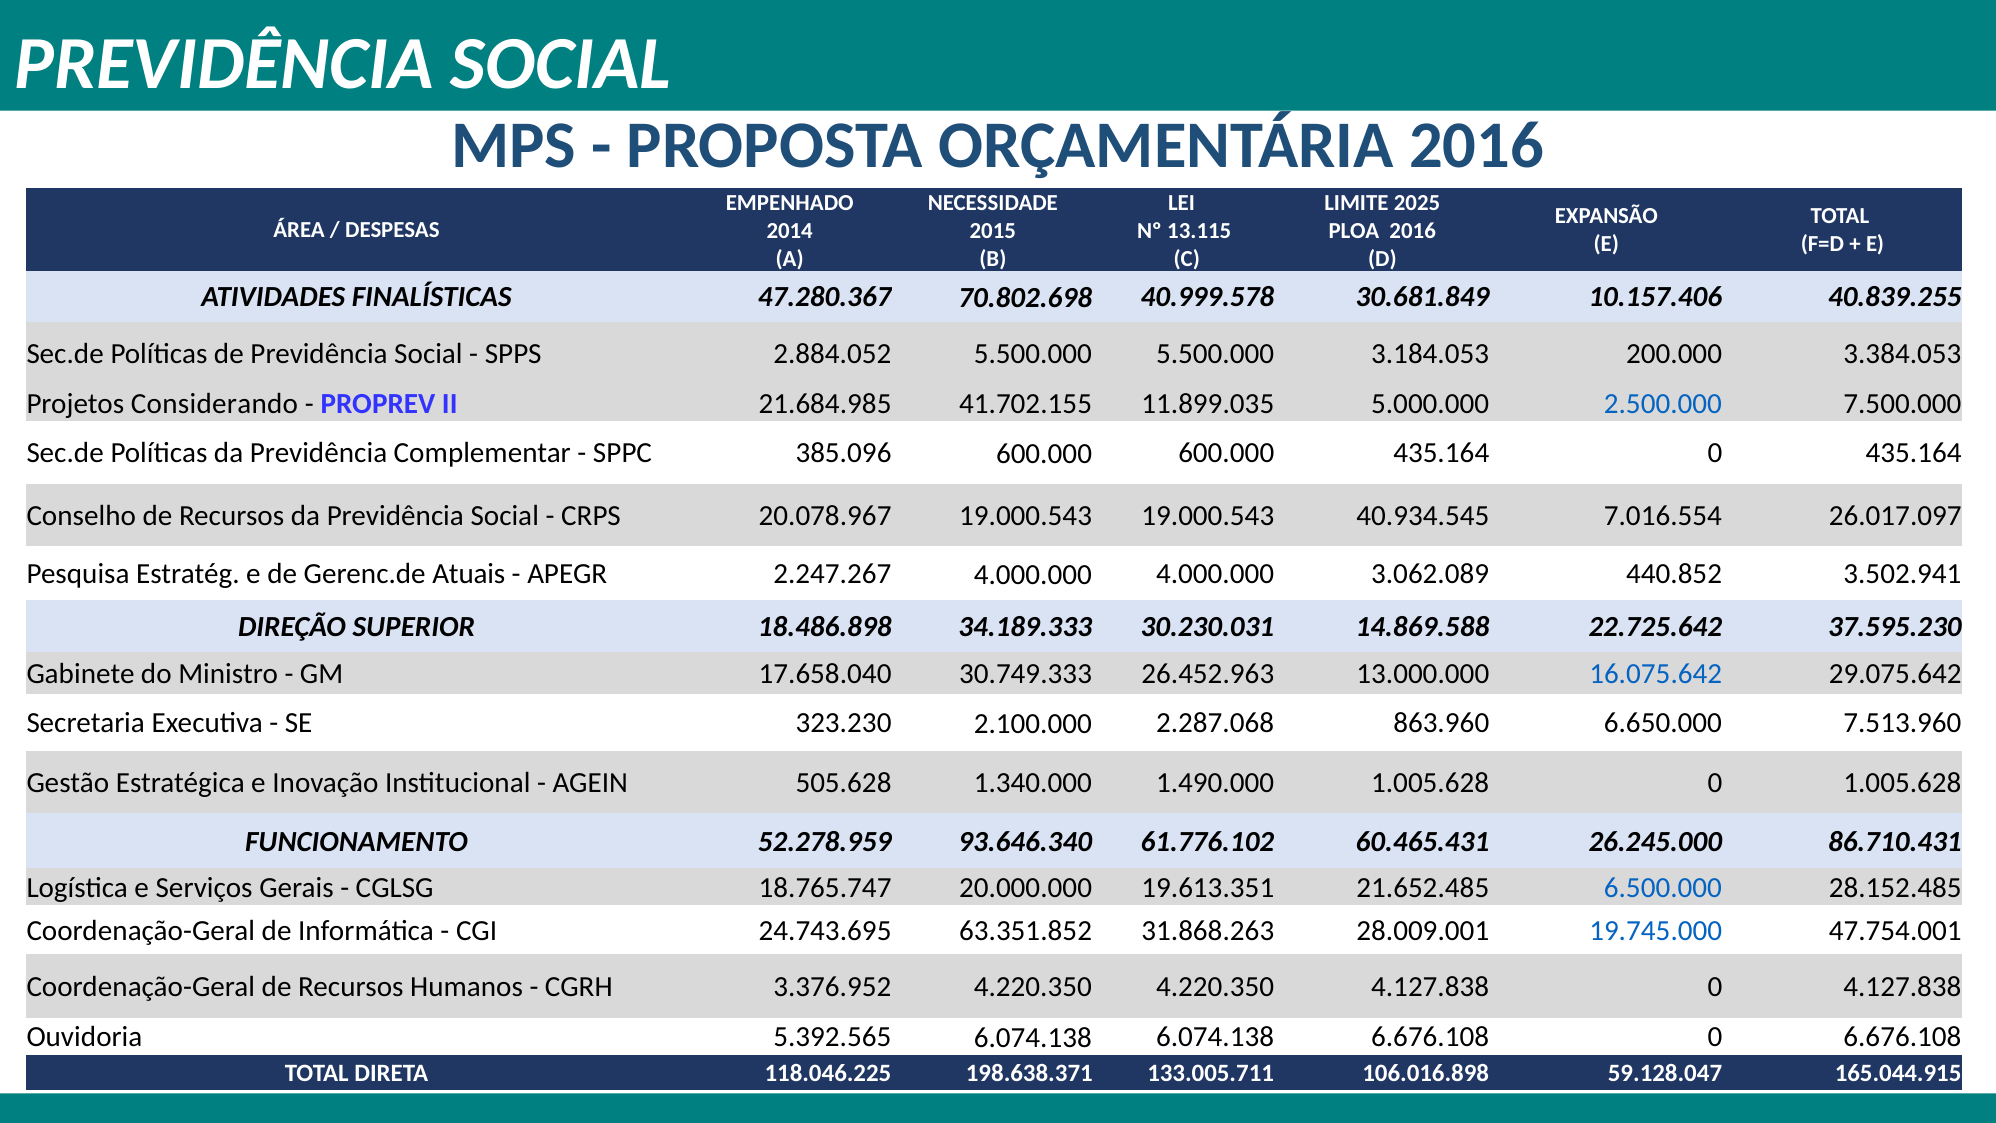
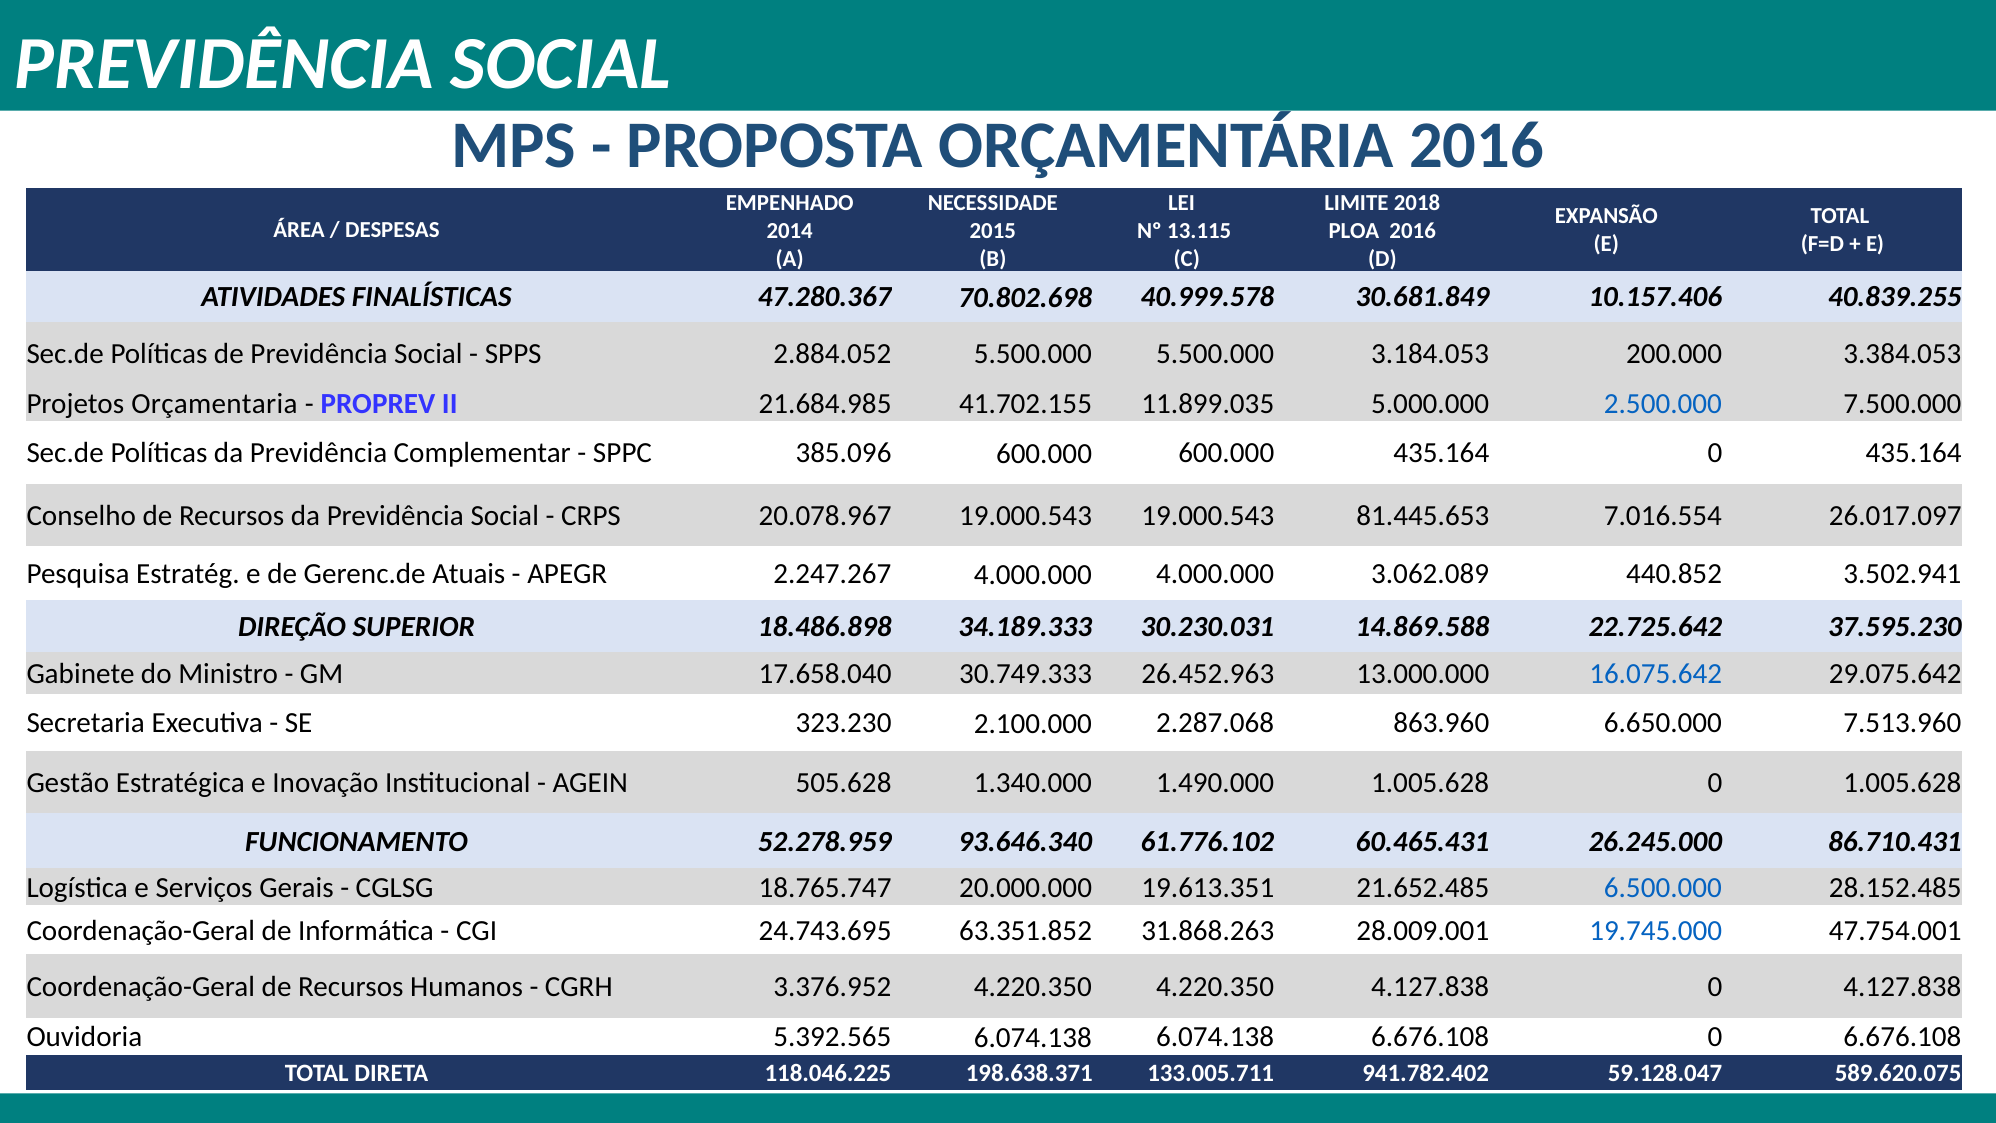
2025: 2025 -> 2018 (1417, 203)
Considerando: Considerando -> Orçamentaria (214, 403)
40.934.545: 40.934.545 -> 81.445.653 (1423, 516)
106.016.898: 106.016.898 -> 941.782.402 (1426, 1073)
165.044.915: 165.044.915 -> 589.620.075 (1898, 1073)
